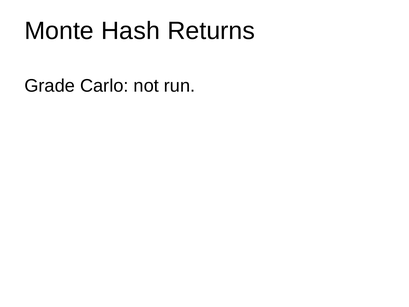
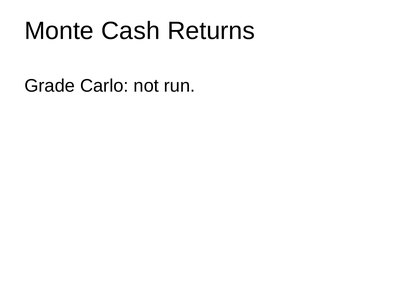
Hash: Hash -> Cash (131, 31)
